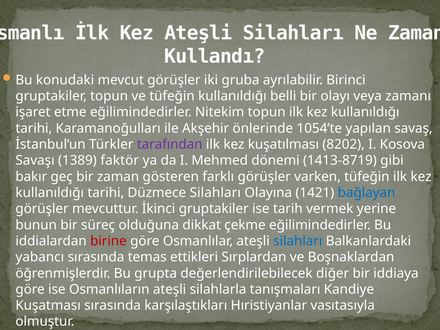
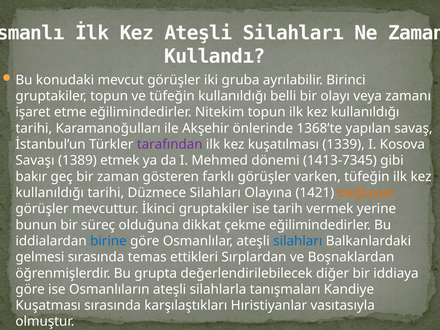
1054’te: 1054’te -> 1368’te (319, 128)
8202: 8202 -> 1339 (344, 144)
faktör: faktör -> etmek (120, 160)
1413-8719: 1413-8719 -> 1413-7345 (340, 160)
bağlayan colour: blue -> orange (367, 193)
birine colour: red -> blue (108, 241)
yabancı: yabancı -> gelmesi (40, 257)
